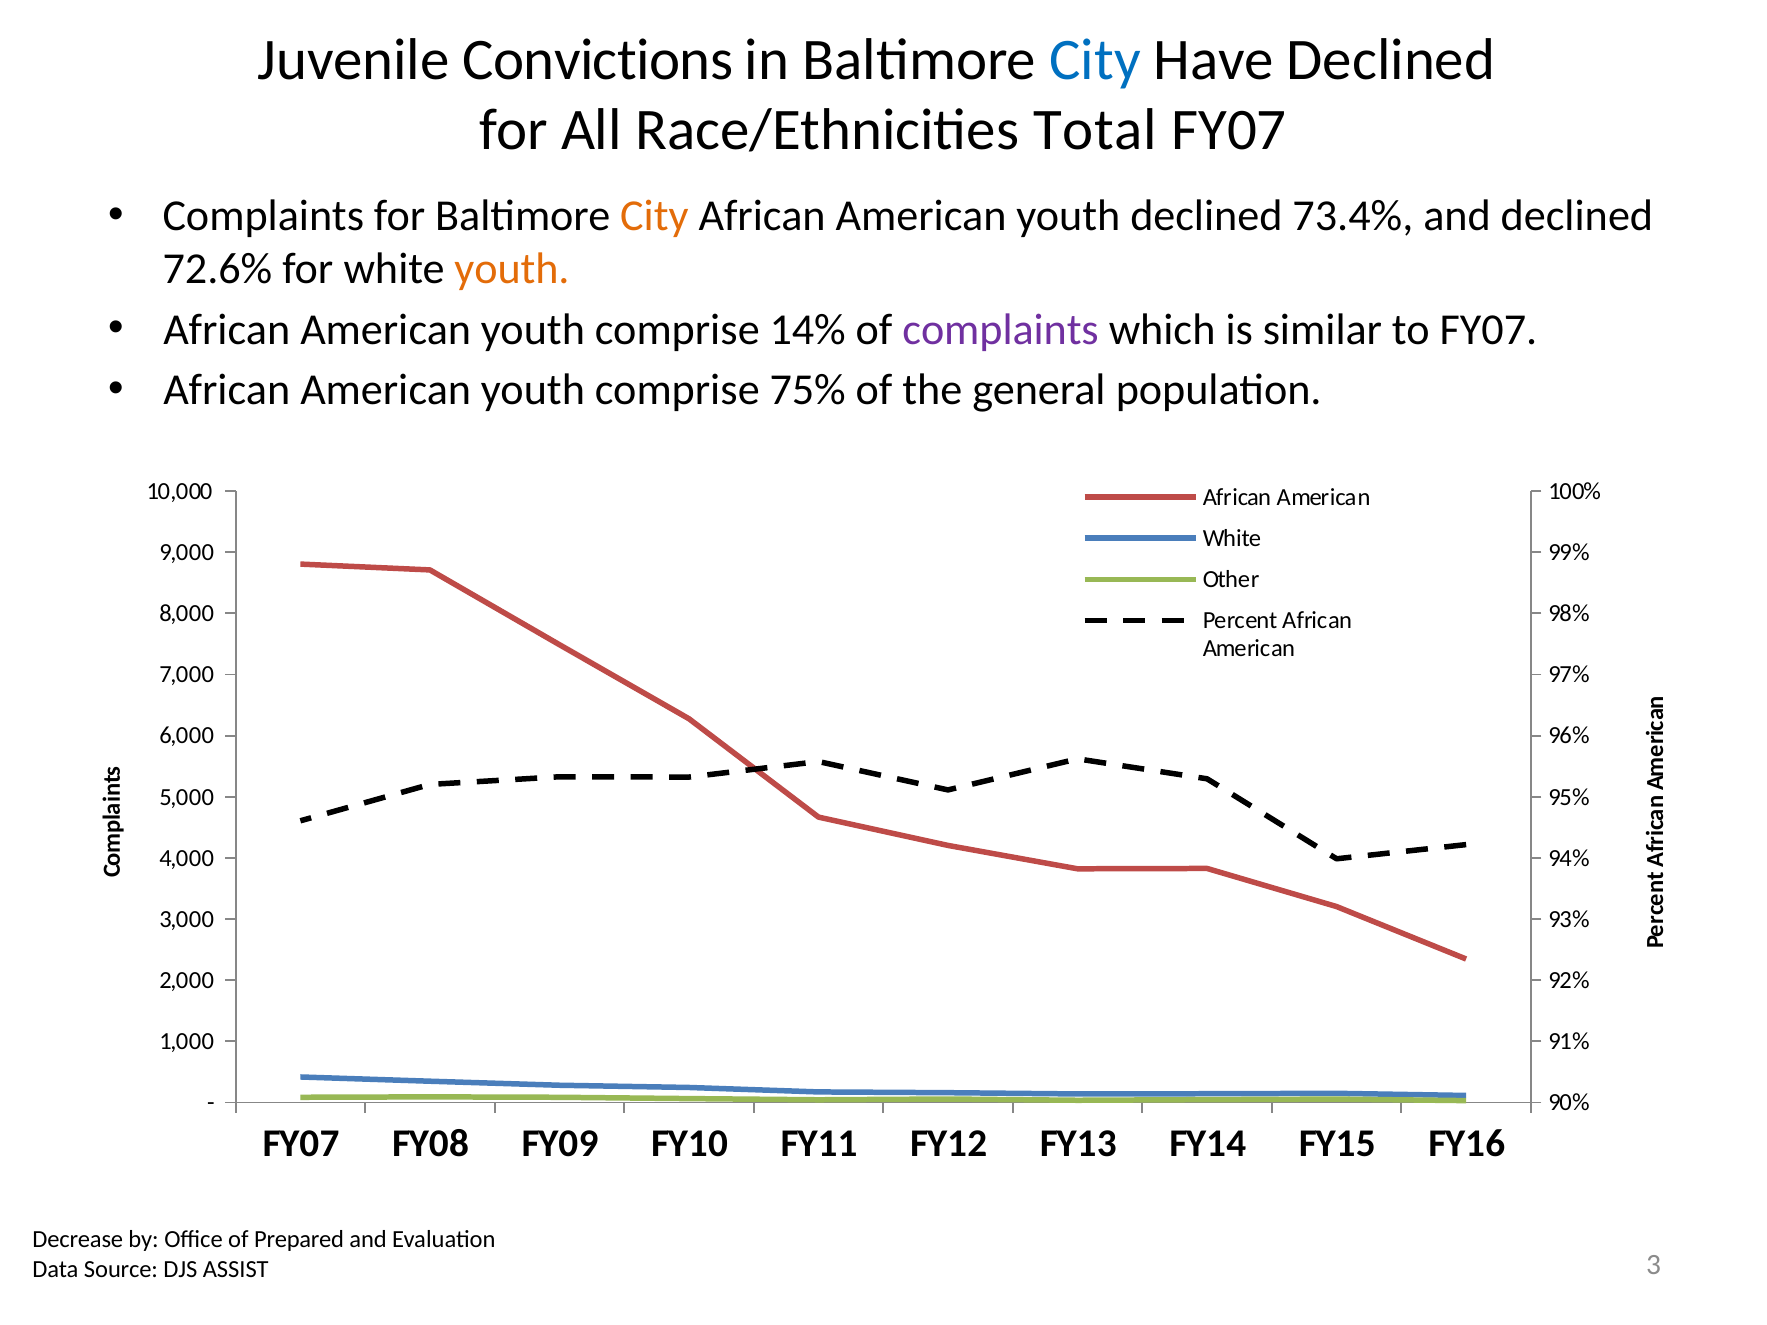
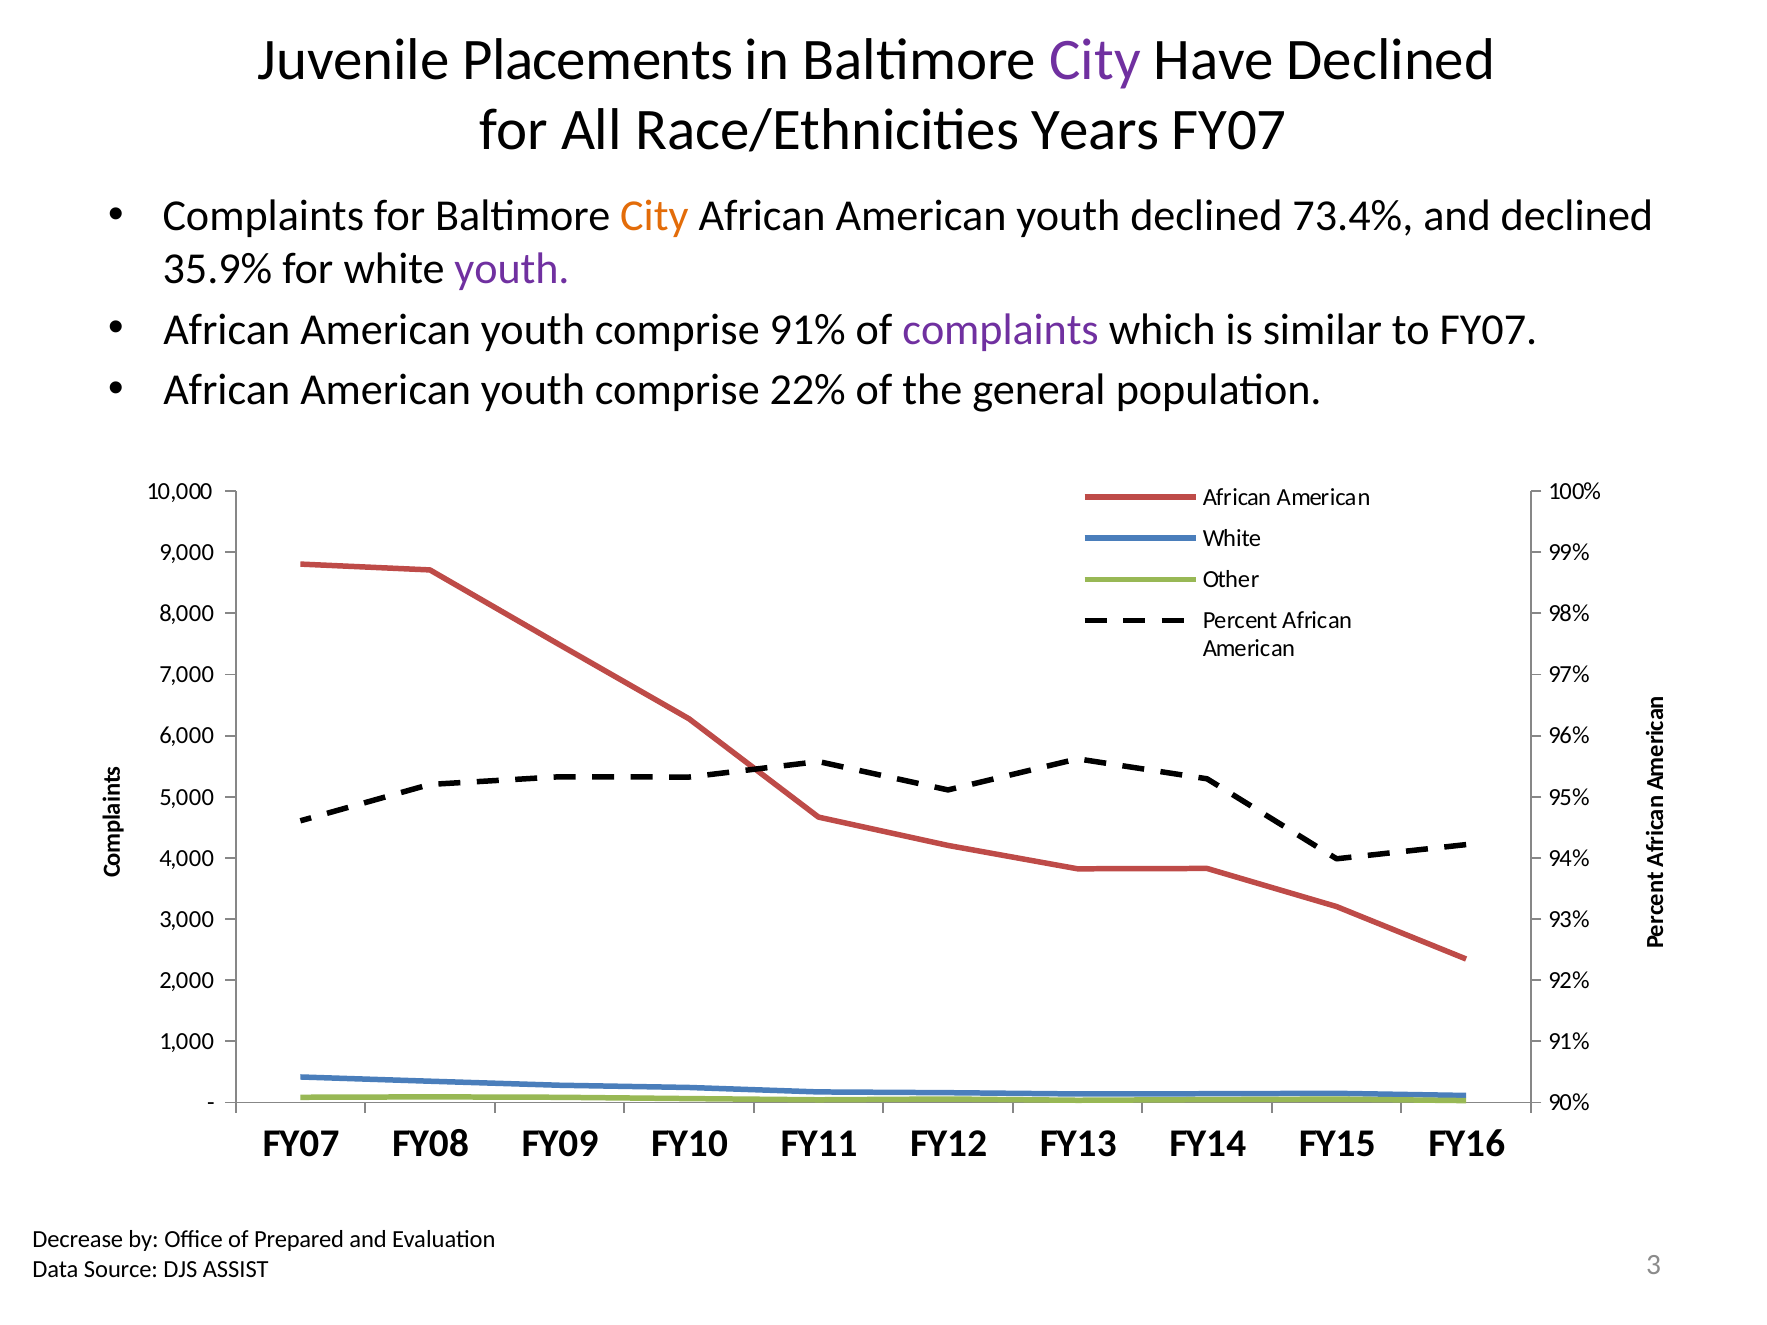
Convictions: Convictions -> Placements (598, 60)
City colour: blue -> purple (1095, 60)
Total: Total -> Years (1095, 131)
72.6%: 72.6% -> 35.9% (217, 269)
youth colour: orange -> purple (512, 269)
comprise 14%: 14% -> 91% (808, 330)
75%: 75% -> 22% (808, 390)
